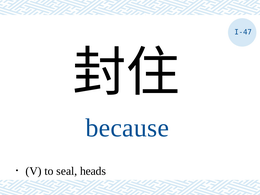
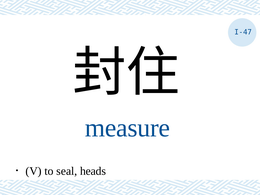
because: because -> measure (127, 128)
